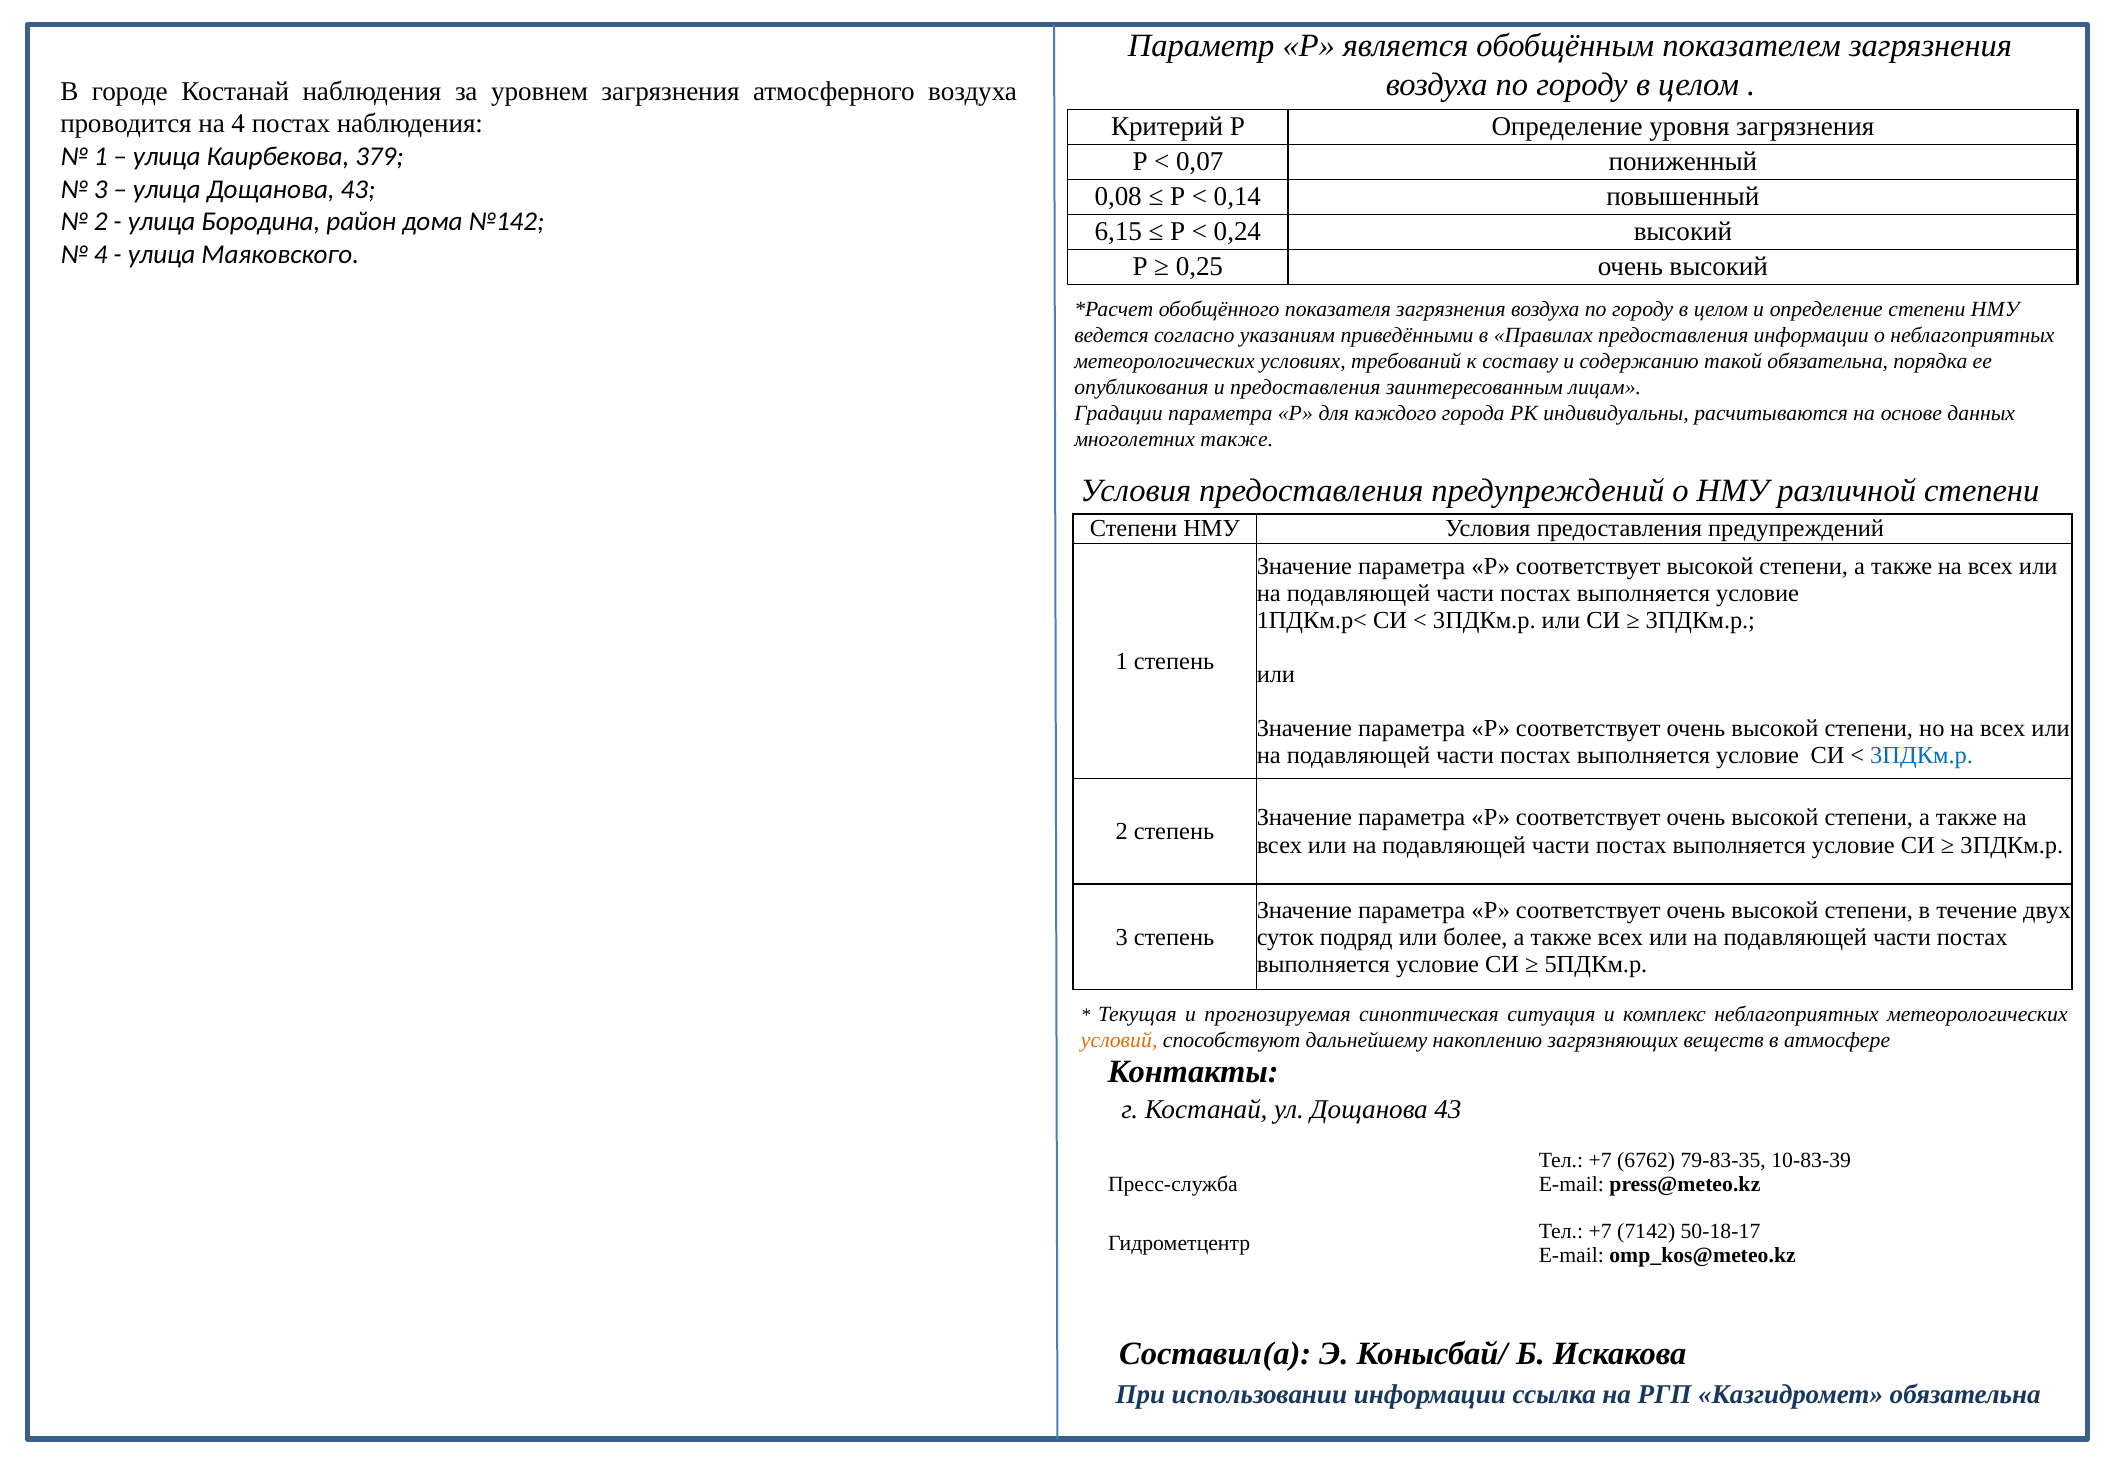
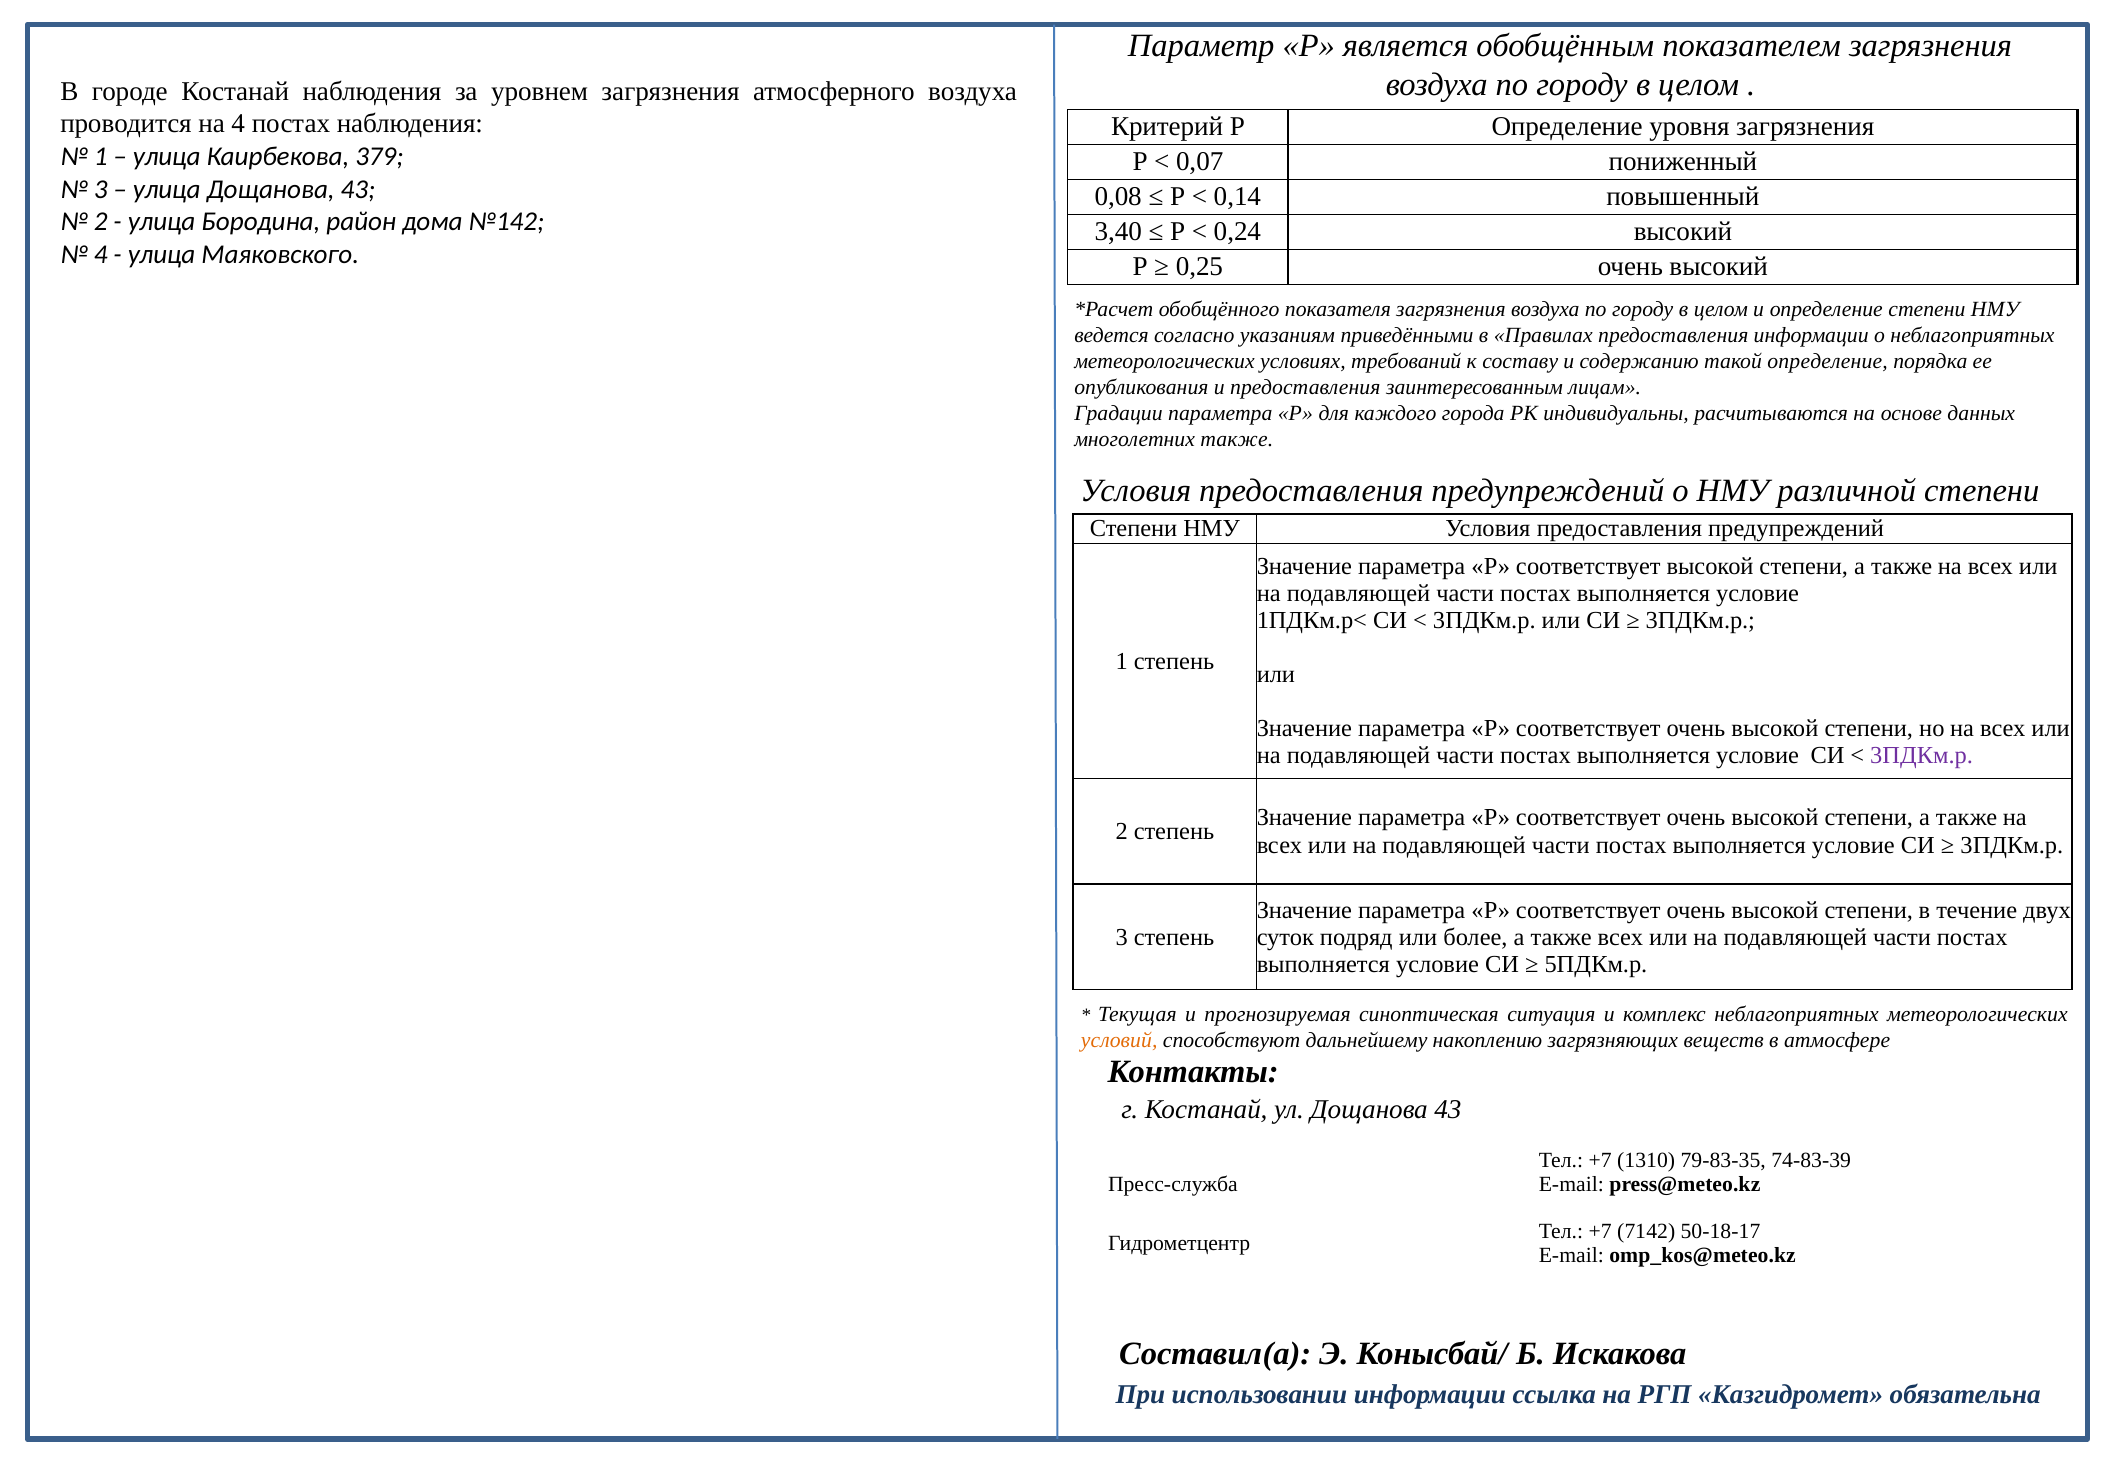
6,15: 6,15 -> 3,40 (1118, 232)
такой обязательна: обязательна -> определение (1828, 361)
3ПДКм.р colour: blue -> purple (1922, 756)
6762: 6762 -> 1310 (1646, 1160)
10-83-39: 10-83-39 -> 74-83-39 (1811, 1160)
